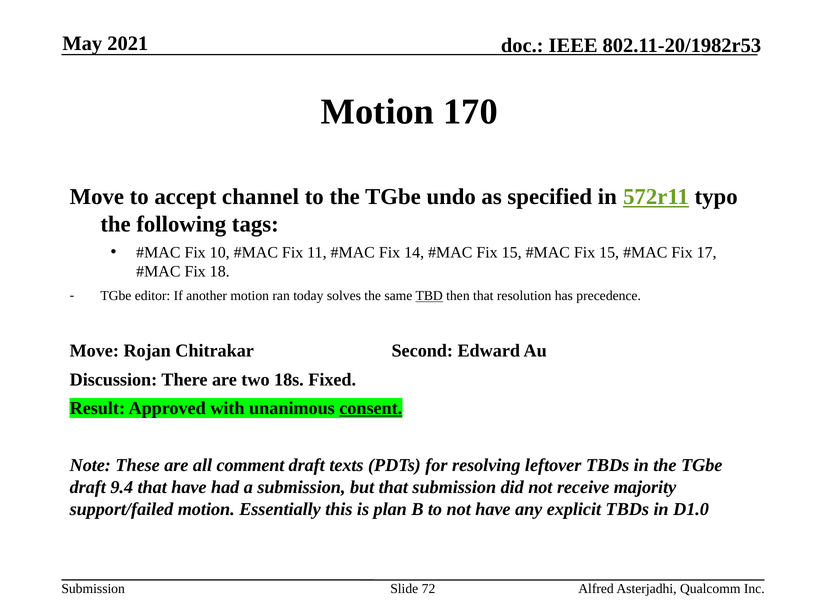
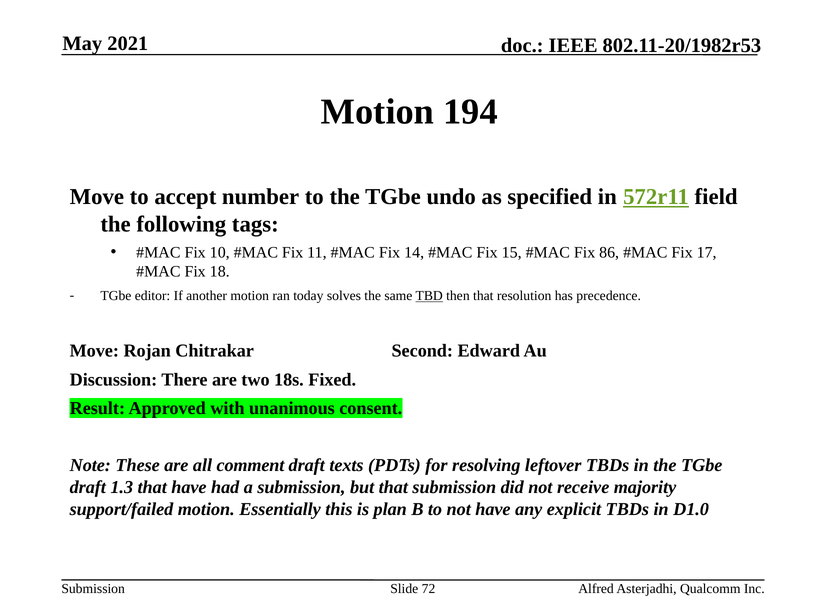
170: 170 -> 194 (470, 112)
channel: channel -> number (261, 197)
typo: typo -> field (716, 197)
15: 15 -> 86 (609, 253)
consent underline: present -> none (371, 408)
9.4: 9.4 -> 1.3 (122, 487)
